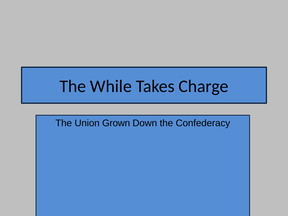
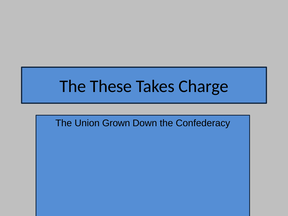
While: While -> These (111, 86)
